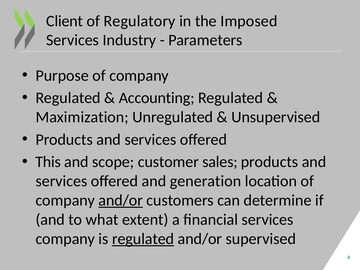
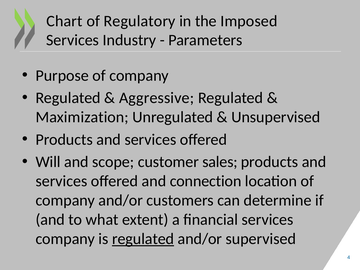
Client: Client -> Chart (64, 21)
Accounting: Accounting -> Aggressive (157, 98)
This: This -> Will (48, 162)
generation: generation -> connection (206, 181)
and/or underline: present -> none (121, 200)
